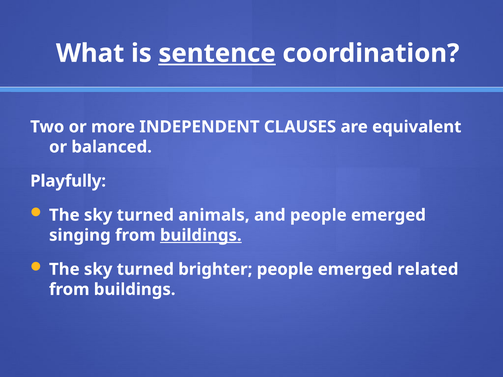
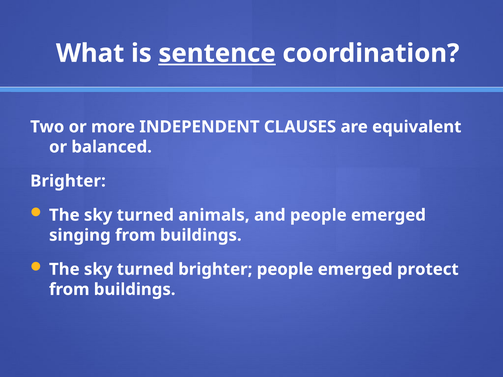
Playfully: Playfully -> Brighter (68, 181)
buildings underline: present -> none (201, 235)
related: related -> protect (428, 269)
